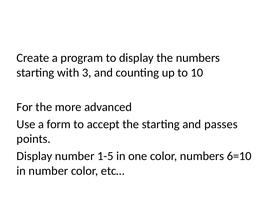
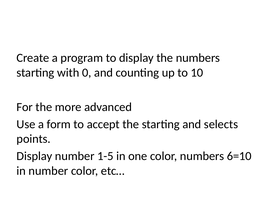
3: 3 -> 0 (87, 73)
passes: passes -> selects (221, 124)
